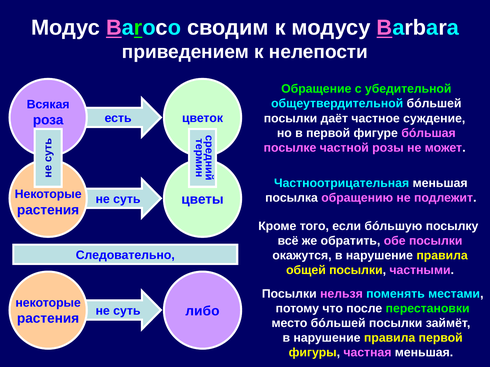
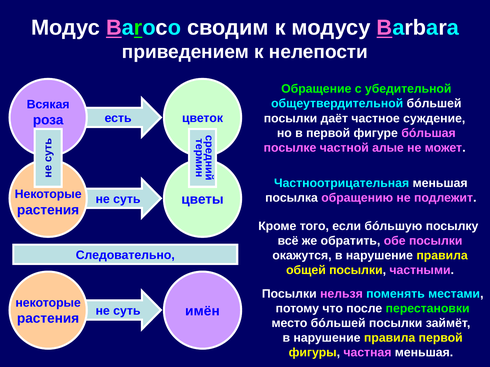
розы: розы -> алые (388, 148)
либо: либо -> имён (202, 312)
